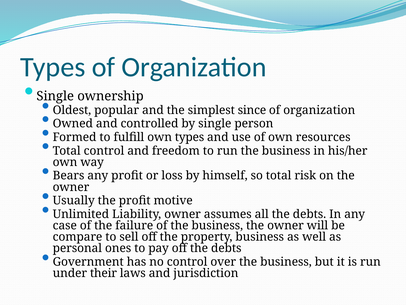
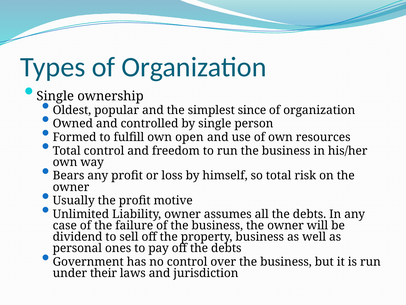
own types: types -> open (189, 137)
compare: compare -> dividend (78, 237)
